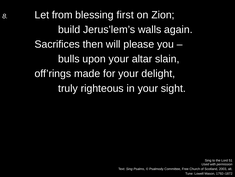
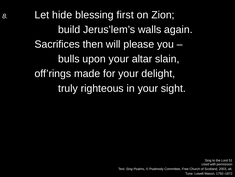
from: from -> hide (62, 15)
